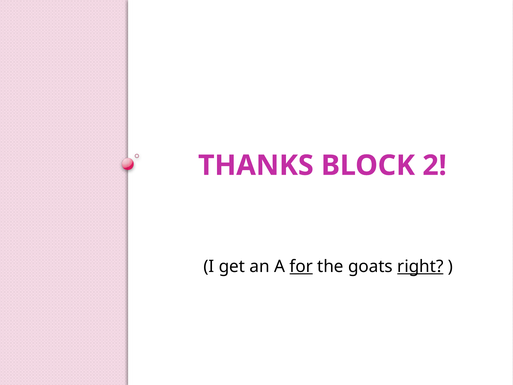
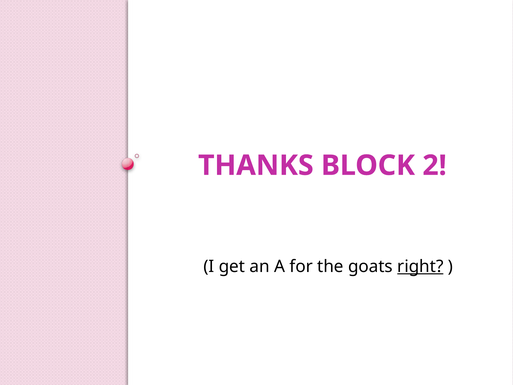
for underline: present -> none (301, 266)
